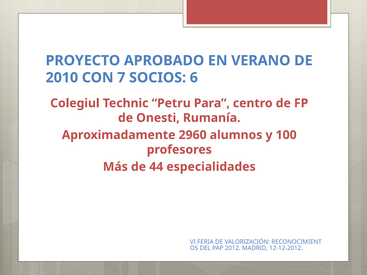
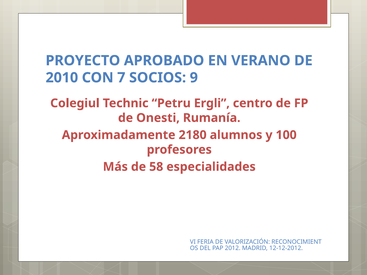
6: 6 -> 9 (194, 78)
Para: Para -> Ergli (212, 103)
2960: 2960 -> 2180 (193, 135)
44: 44 -> 58 (156, 167)
